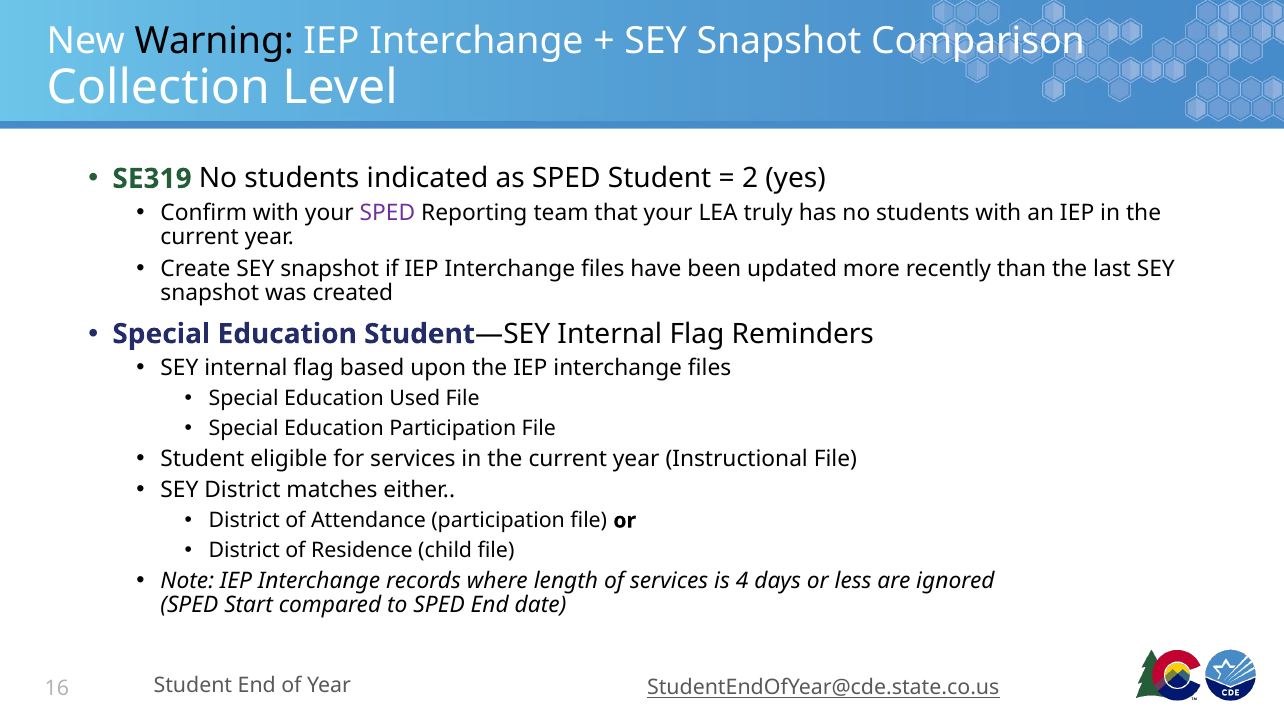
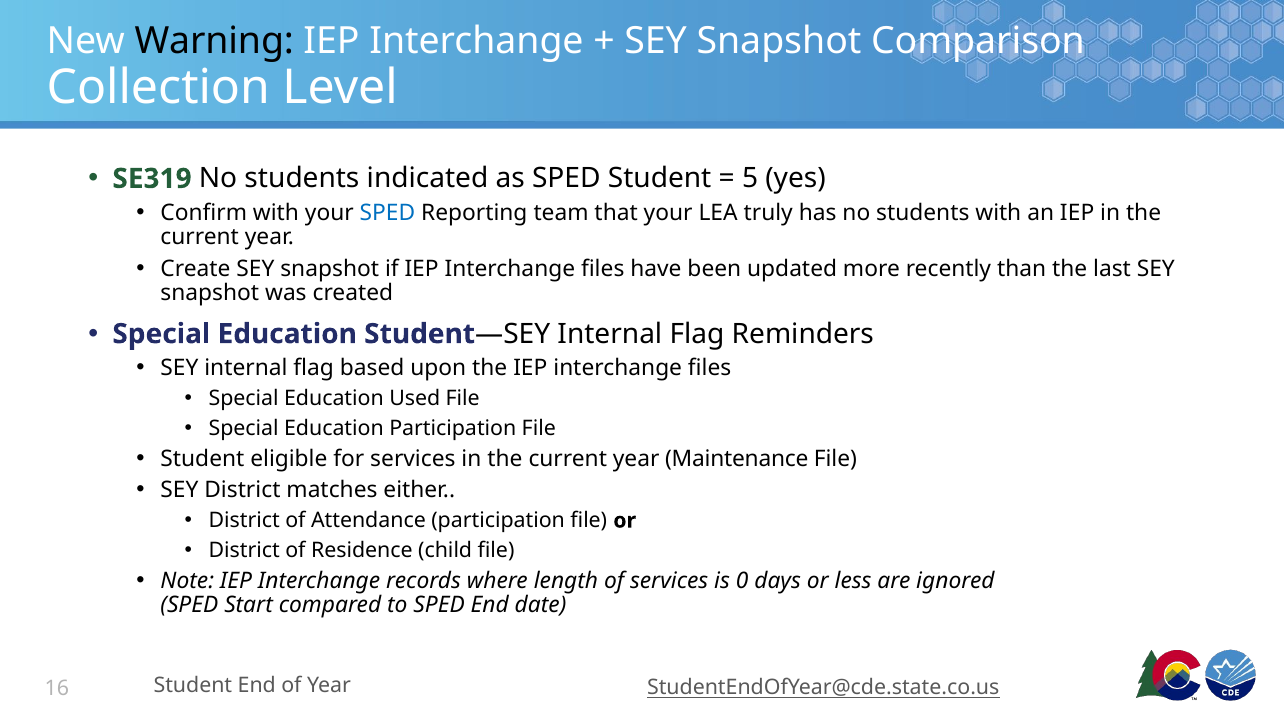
2: 2 -> 5 (750, 179)
SPED colour: purple -> blue (387, 213)
Instructional: Instructional -> Maintenance (737, 459)
4: 4 -> 0 (742, 581)
